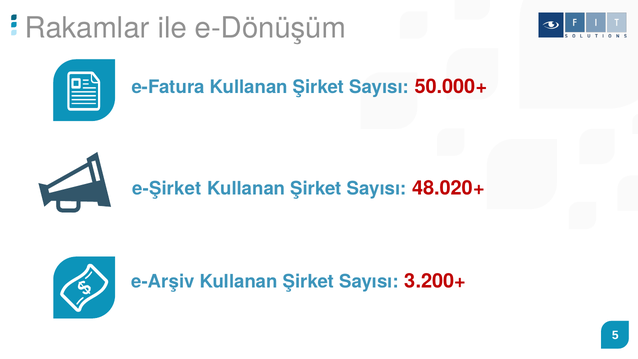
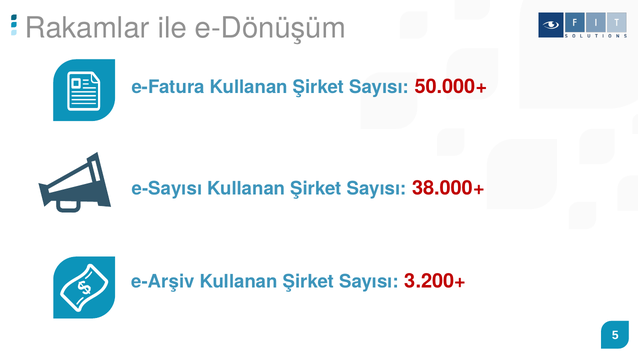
e-Şirket: e-Şirket -> e-Sayısı (167, 189)
48.020+: 48.020+ -> 38.000+ (448, 188)
